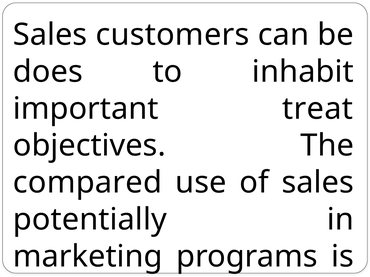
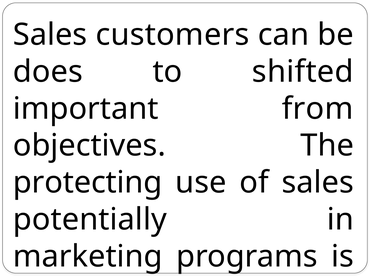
inhabit: inhabit -> shifted (303, 72)
treat: treat -> from (318, 109)
compared: compared -> protecting (88, 183)
